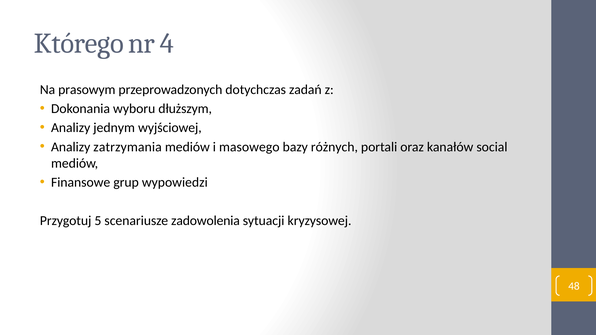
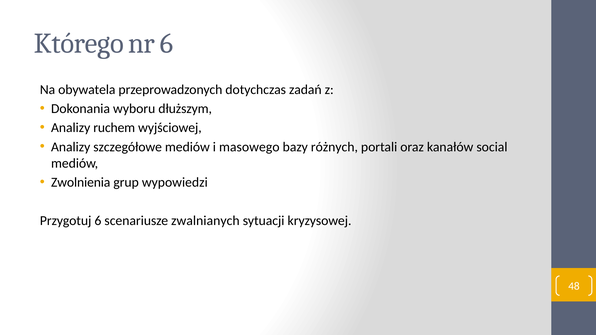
nr 4: 4 -> 6 (166, 43)
prasowym: prasowym -> obywatela (87, 90)
jednym: jednym -> ruchem (114, 128)
zatrzymania: zatrzymania -> szczegółowe (128, 147)
Finansowe: Finansowe -> Zwolnienia (81, 182)
Przygotuj 5: 5 -> 6 (98, 221)
zadowolenia: zadowolenia -> zwalnianych (205, 221)
